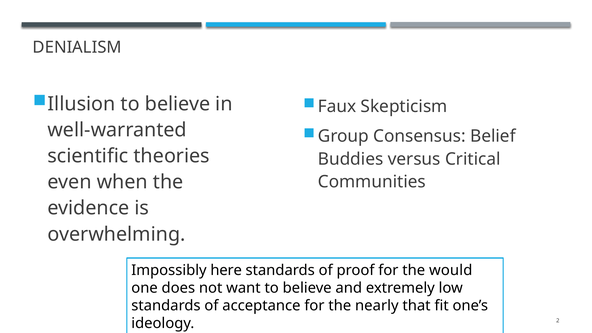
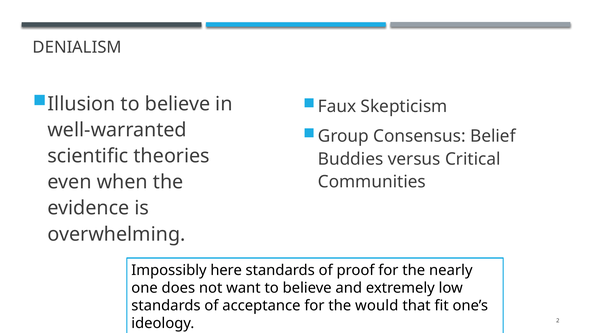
would: would -> nearly (451, 270)
nearly: nearly -> would (377, 306)
